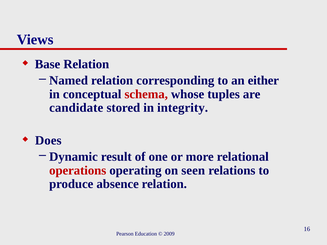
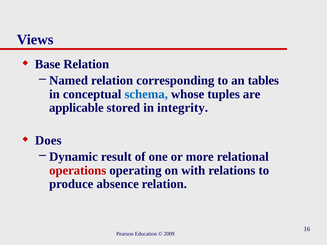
either: either -> tables (263, 80)
schema colour: red -> blue (146, 94)
candidate: candidate -> applicable (76, 108)
seen: seen -> with (193, 170)
